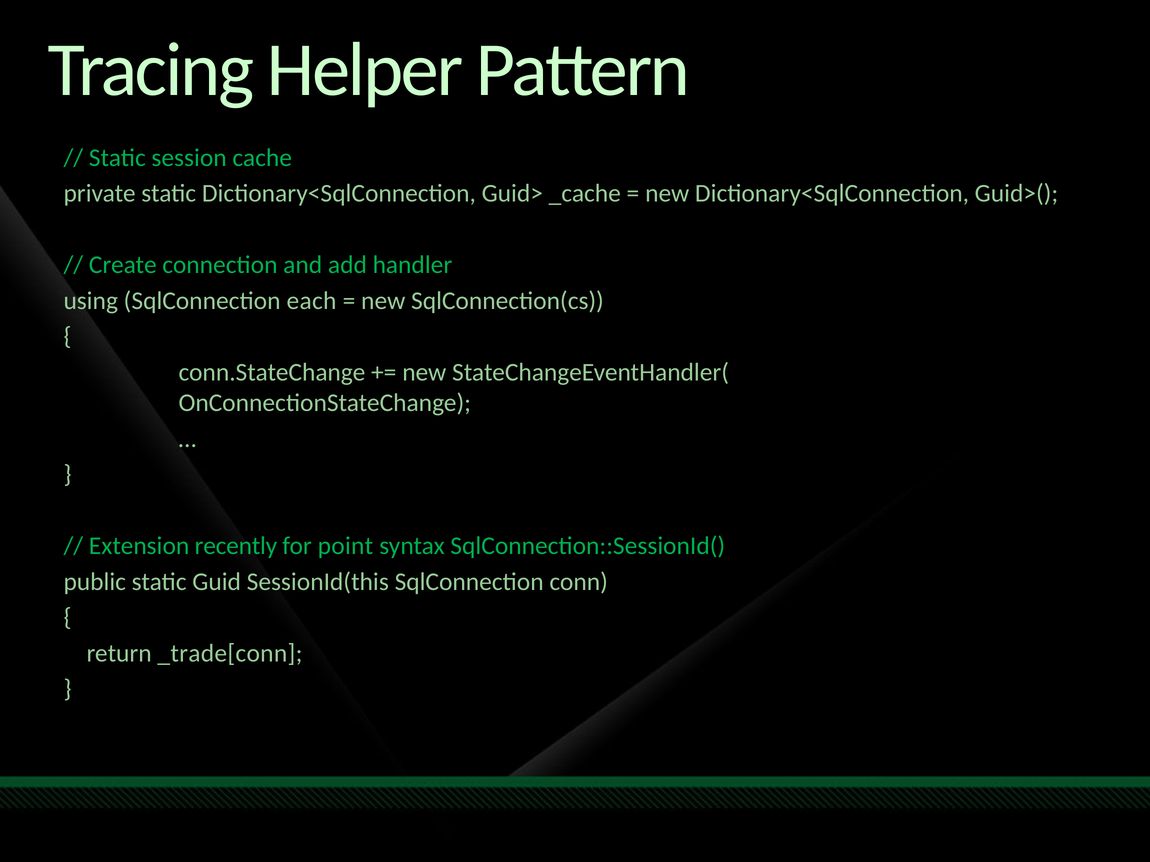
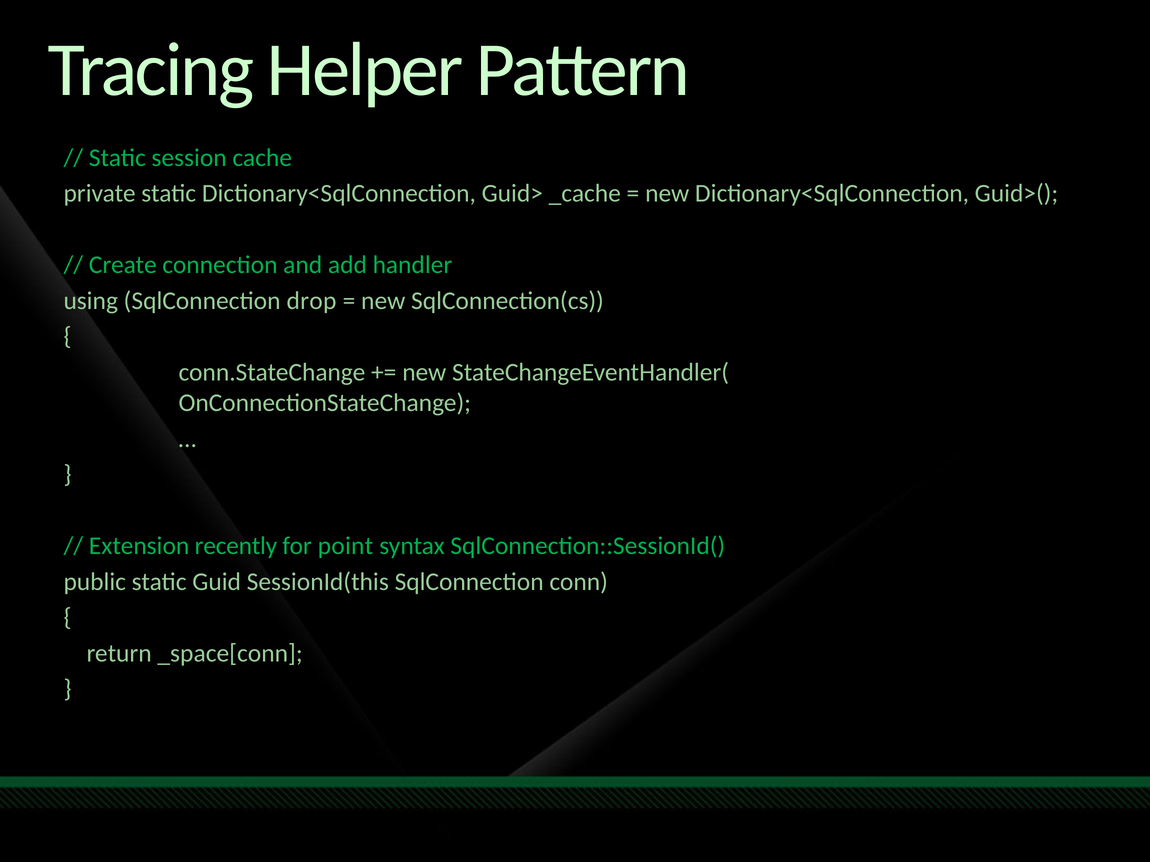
each: each -> drop (312, 301)
_trade[conn: _trade[conn -> _space[conn (230, 654)
